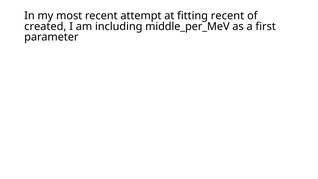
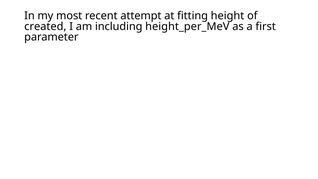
fitting recent: recent -> height (227, 16)
middle_per_MeV: middle_per_MeV -> height_per_MeV (187, 26)
